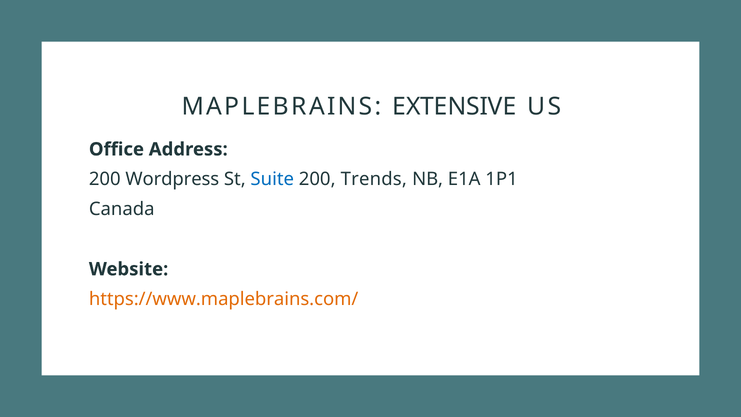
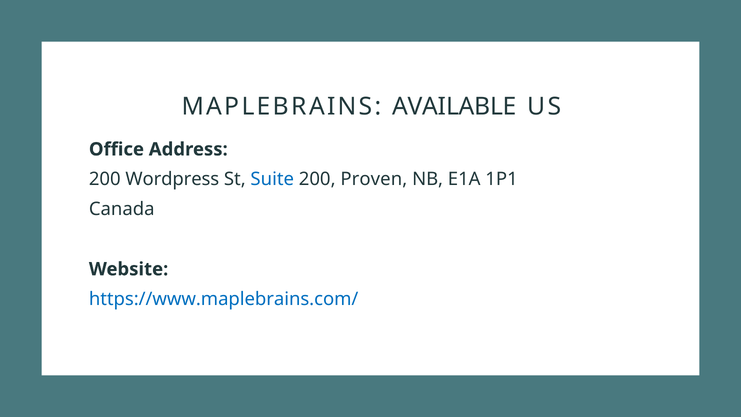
EXTENSIVE: EXTENSIVE -> AVAILABLE (454, 106)
Trends: Trends -> Proven (374, 179)
https://www.maplebrains.com/ colour: orange -> blue (224, 299)
